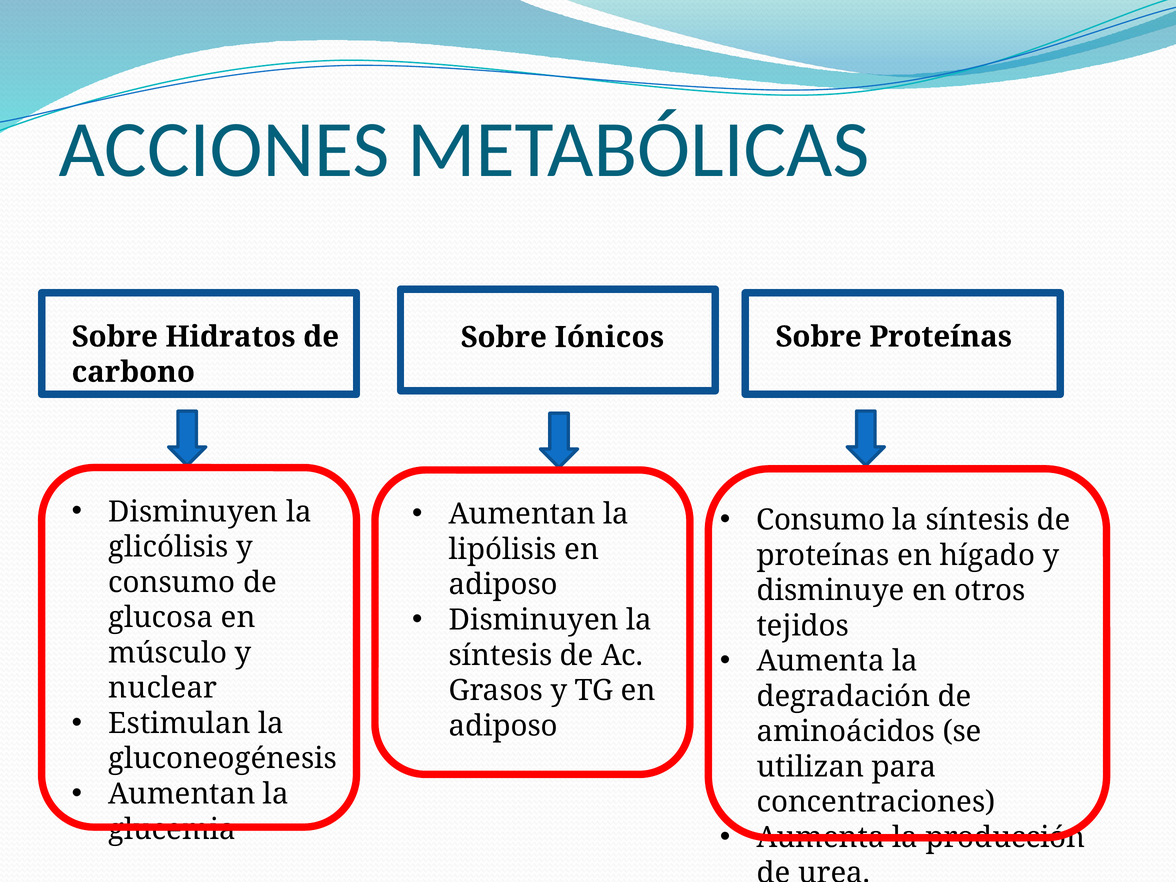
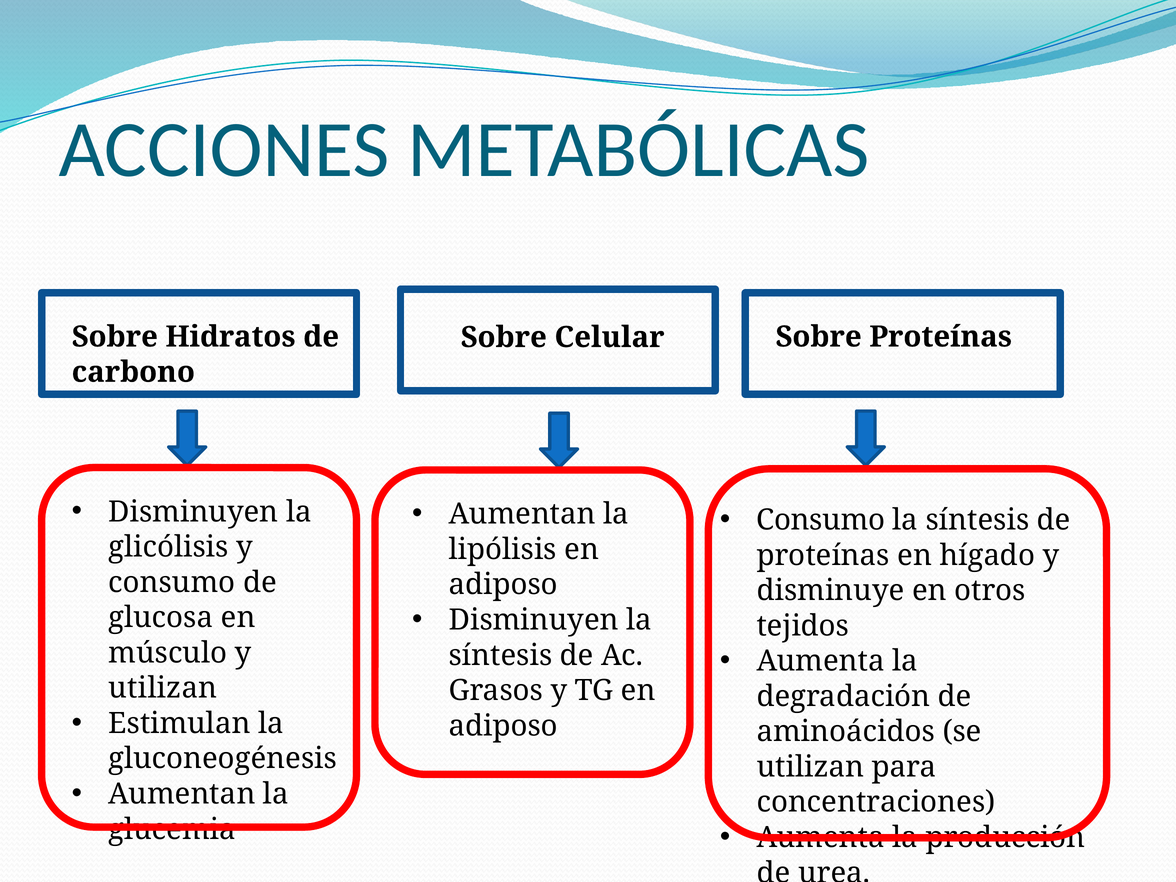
Iónicos: Iónicos -> Celular (610, 337)
nuclear: nuclear -> utilizan (163, 688)
